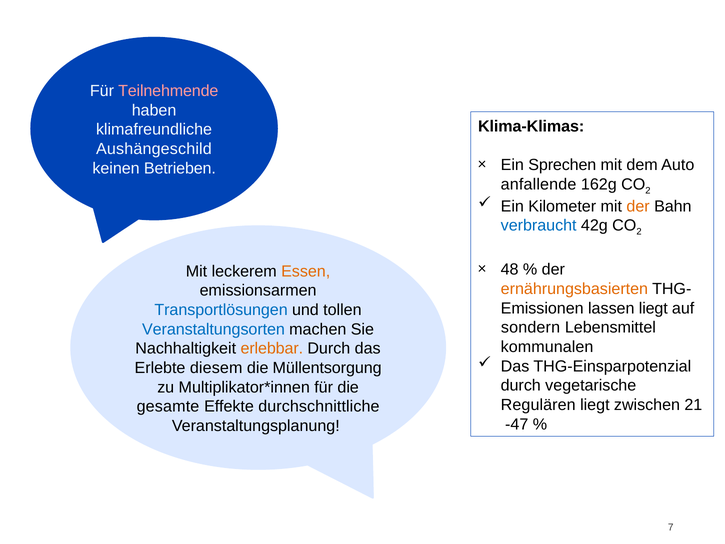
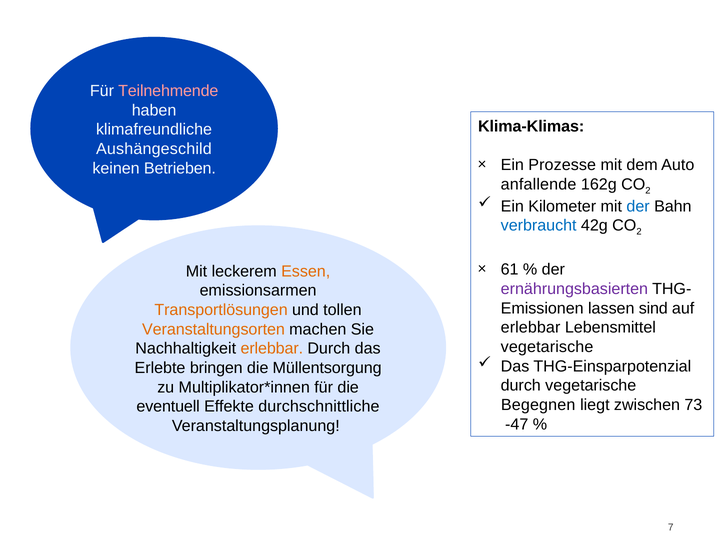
Sprechen: Sprechen -> Prozesse (562, 165)
der colour: orange -> blue (638, 206)
48: 48 -> 61 (510, 269)
ernährungsbasierten colour: orange -> purple (574, 289)
lassen liegt: liegt -> sind (653, 308)
Transportlösungen colour: blue -> orange (221, 310)
sondern: sondern -> erlebbar (531, 327)
Veranstaltungsorten colour: blue -> orange (213, 329)
kommunalen: kommunalen -> vegetarische (547, 347)
diesem: diesem -> bringen (216, 368)
Regulären: Regulären -> Begegnen (538, 405)
21: 21 -> 73 (693, 405)
gesamte: gesamte -> eventuell (168, 406)
